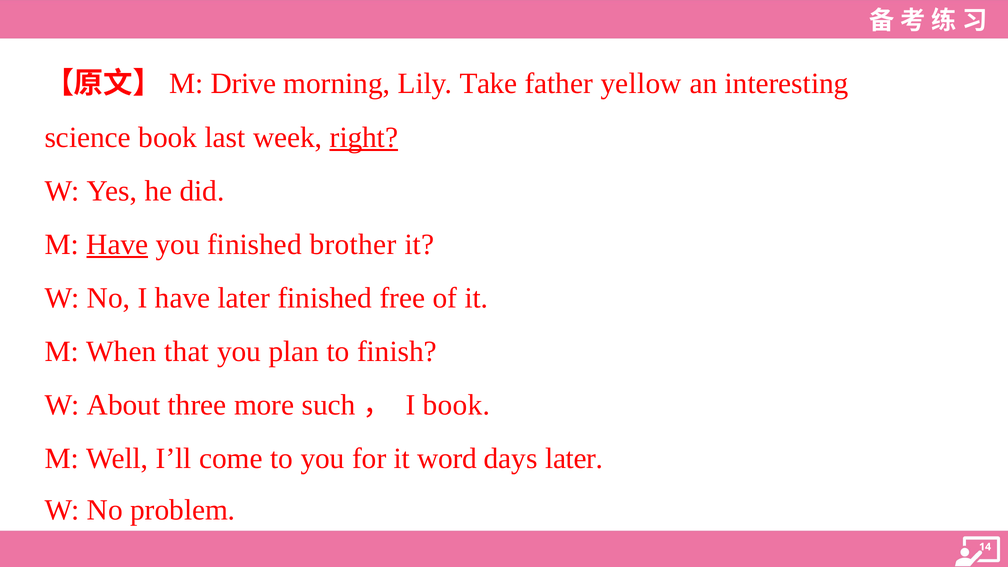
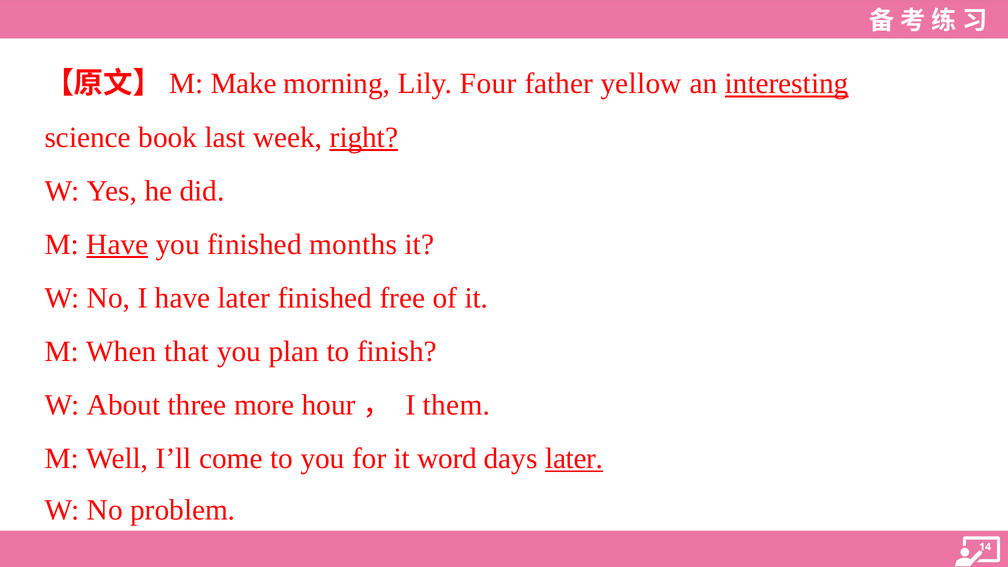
Drive: Drive -> Make (244, 84)
Take: Take -> Four (488, 84)
interesting underline: none -> present (787, 84)
brother: brother -> months (353, 244)
such: such -> hour (329, 405)
I book: book -> them (456, 405)
later underline: none -> present (574, 459)
